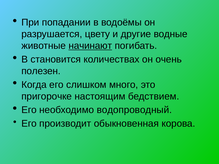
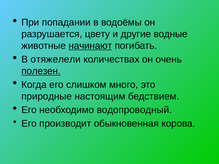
становится: становится -> отяжелели (56, 59)
полезен underline: none -> present (41, 71)
пригорочке: пригорочке -> природные (47, 96)
